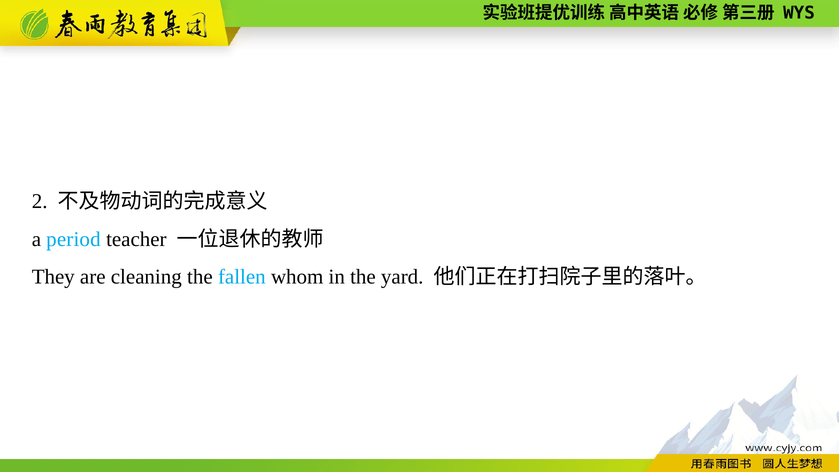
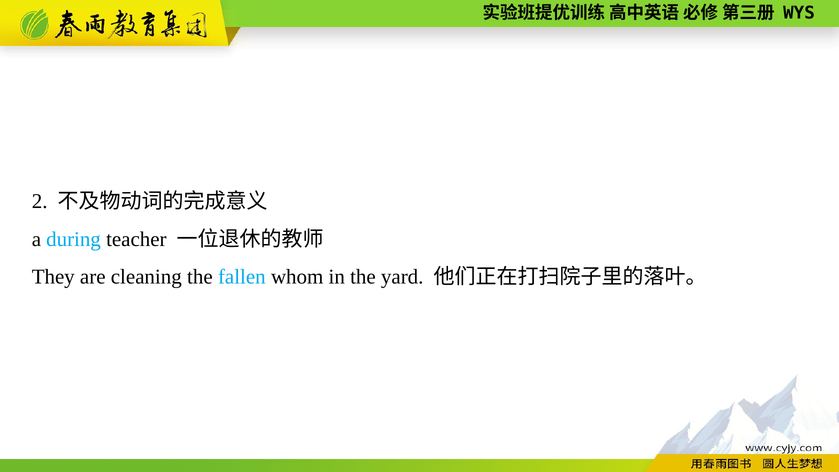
period: period -> during (74, 239)
